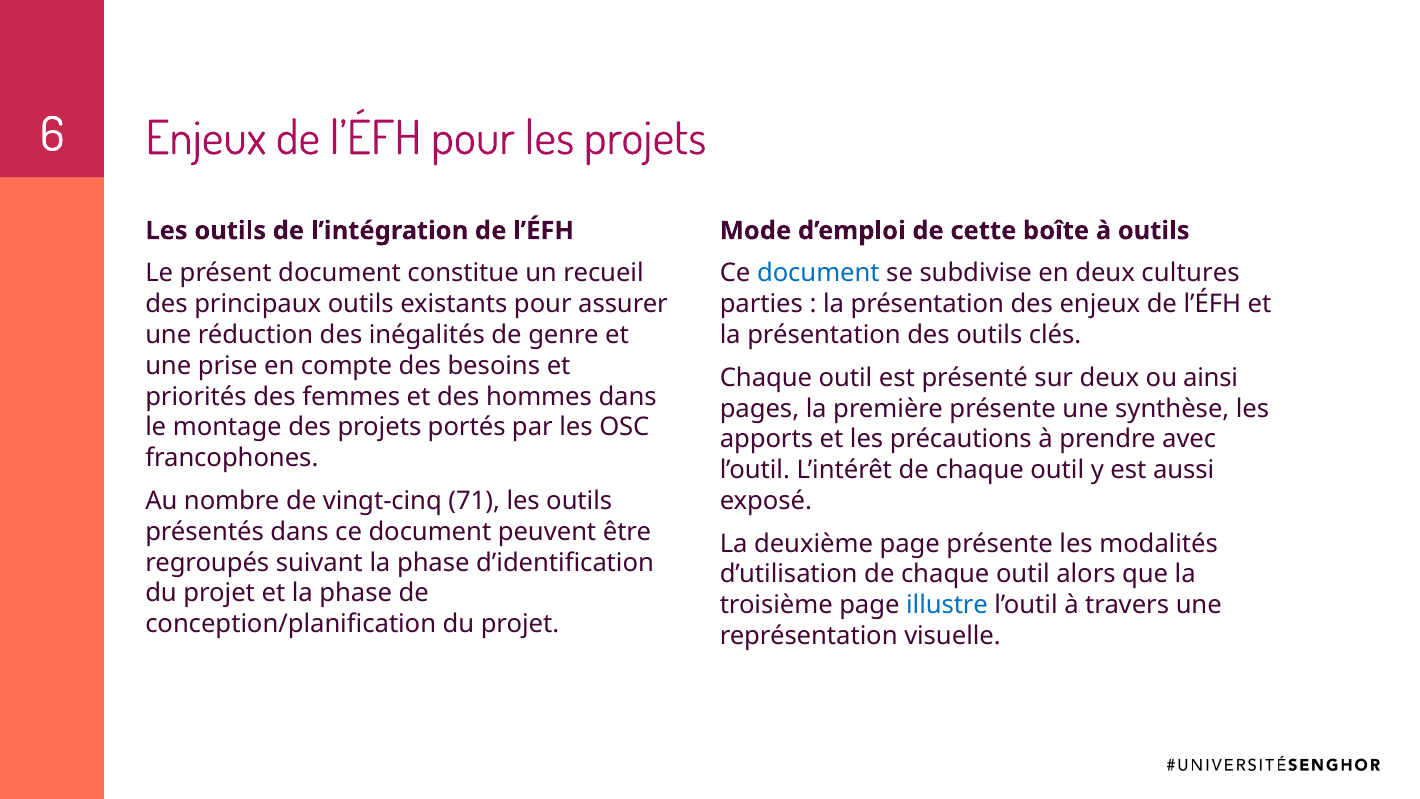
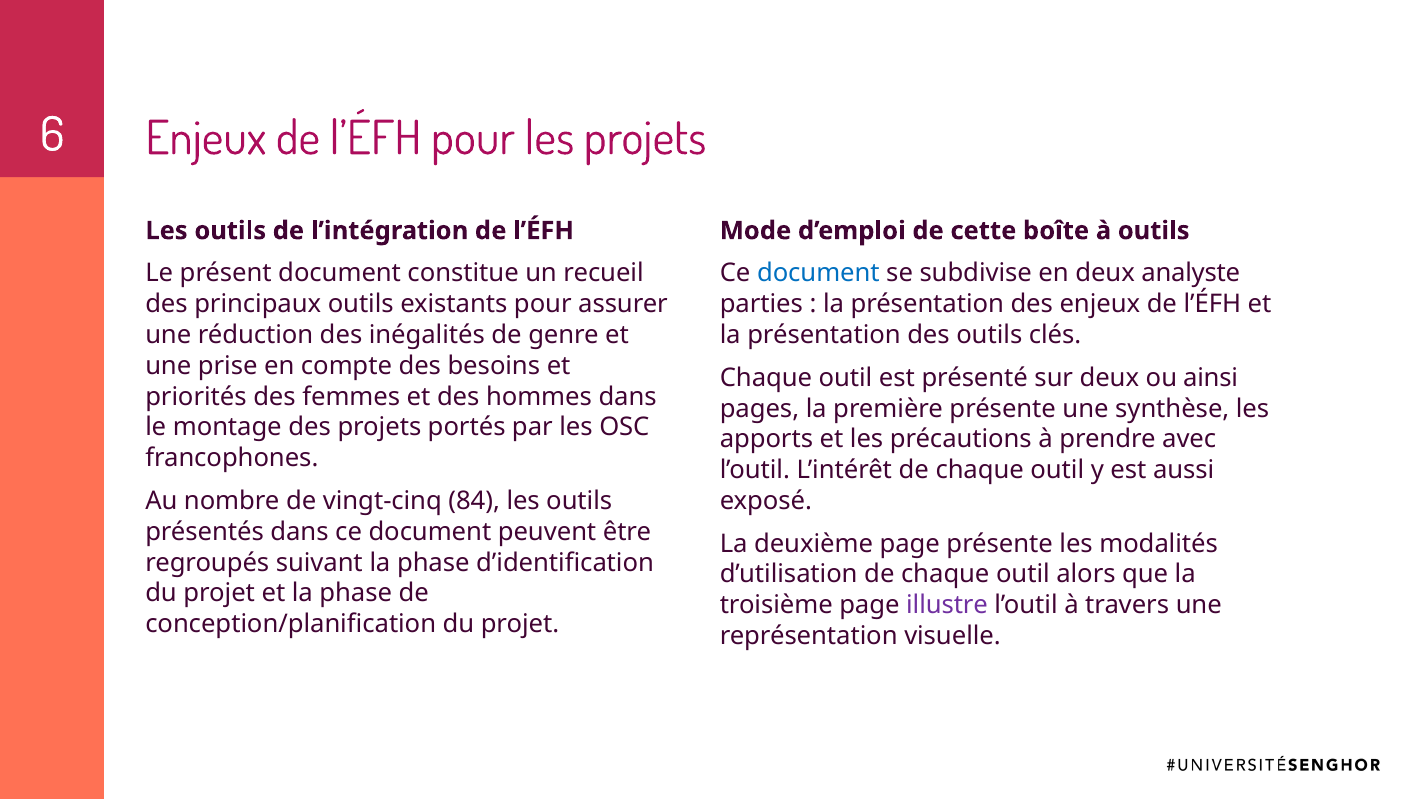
cultures: cultures -> analyste (1191, 273)
71: 71 -> 84 (474, 501)
illustre colour: blue -> purple (947, 605)
